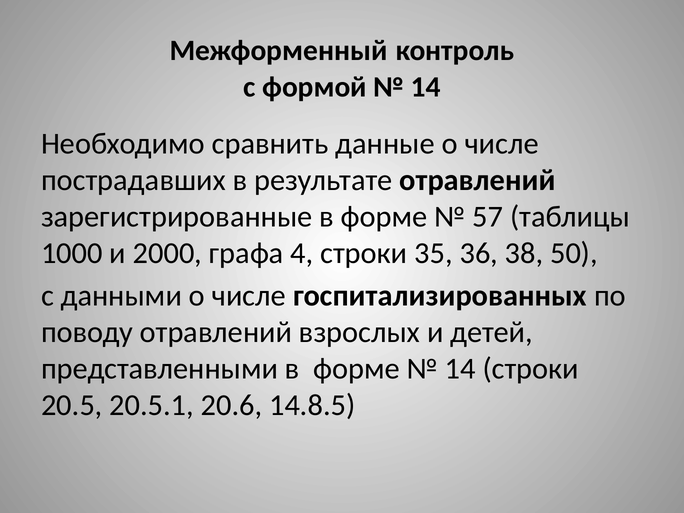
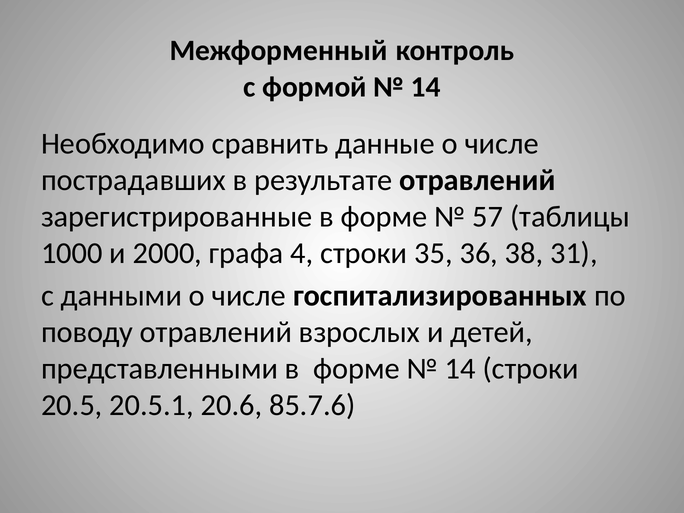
50: 50 -> 31 (574, 253)
14.8.5: 14.8.5 -> 85.7.6 (312, 405)
